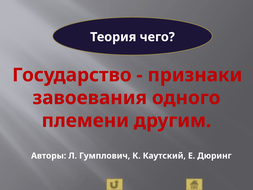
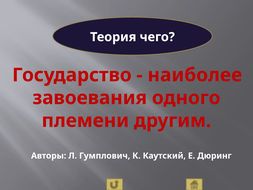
признаки: признаки -> наиболее (195, 75)
